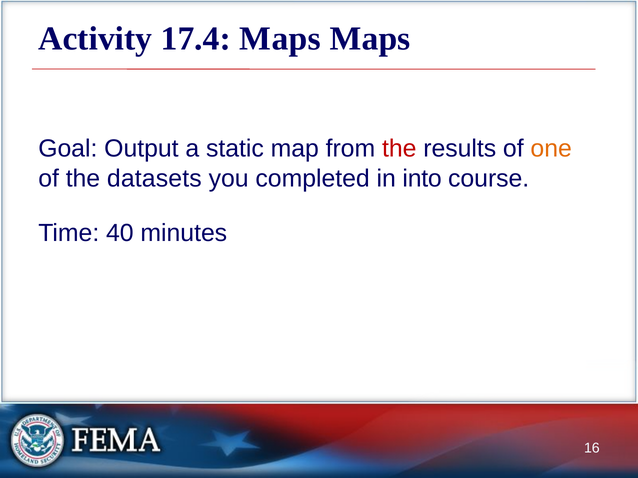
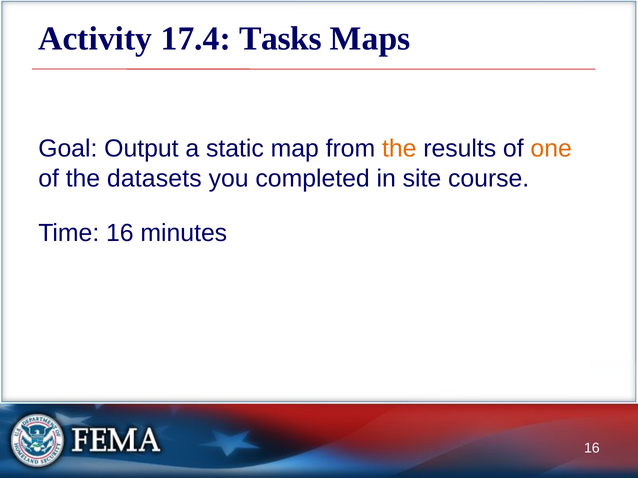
17.4 Maps: Maps -> Tasks (281, 38)
the colour: red -> orange (399, 149)
into: into -> site (422, 179)
Time 40: 40 -> 16 (120, 233)
